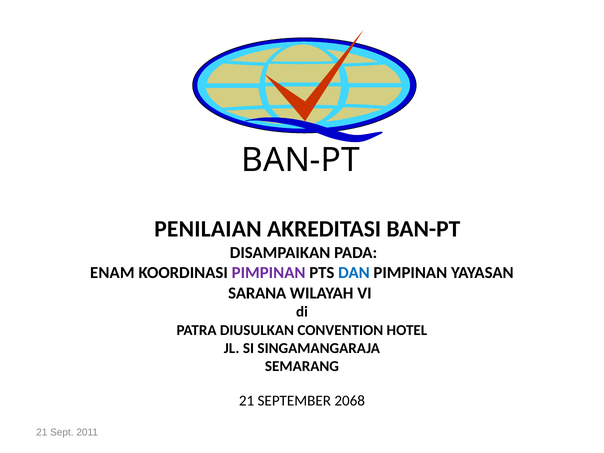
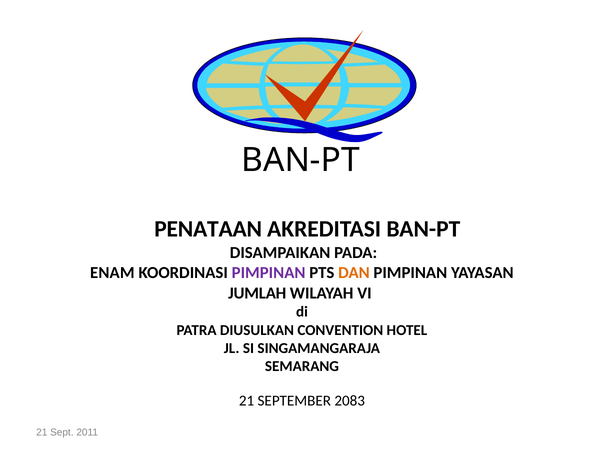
PENILAIAN: PENILAIAN -> PENATAAN (208, 229)
DAN colour: blue -> orange (354, 273)
SARANA: SARANA -> JUMLAH (257, 293)
2068: 2068 -> 2083 (350, 401)
